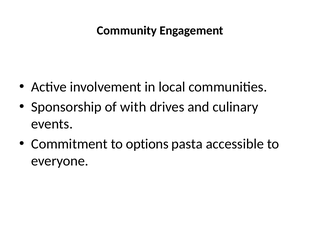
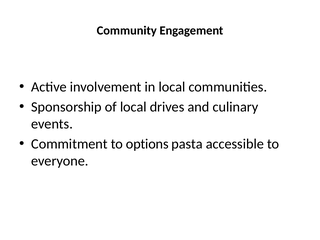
of with: with -> local (133, 107)
